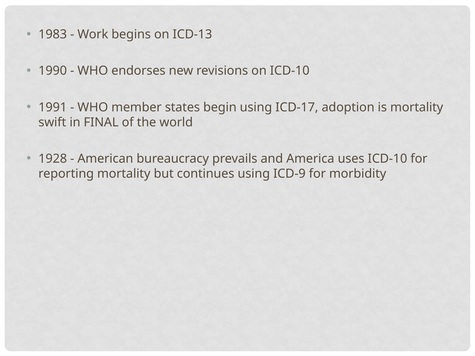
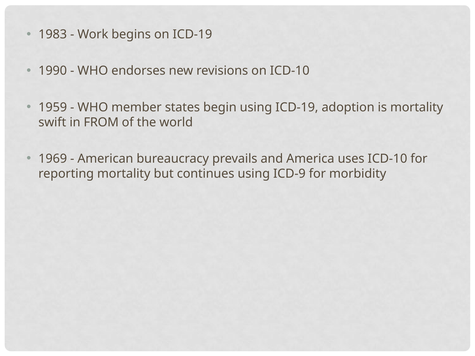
on ICD-13: ICD-13 -> ICD-19 (192, 35)
1991: 1991 -> 1959 (53, 107)
using ICD-17: ICD-17 -> ICD-19 (297, 107)
FINAL: FINAL -> FROM (101, 122)
1928: 1928 -> 1969 (53, 159)
